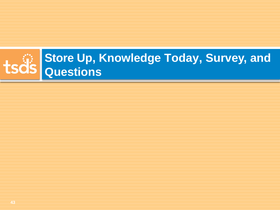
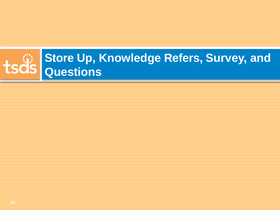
Today: Today -> Refers (183, 58)
